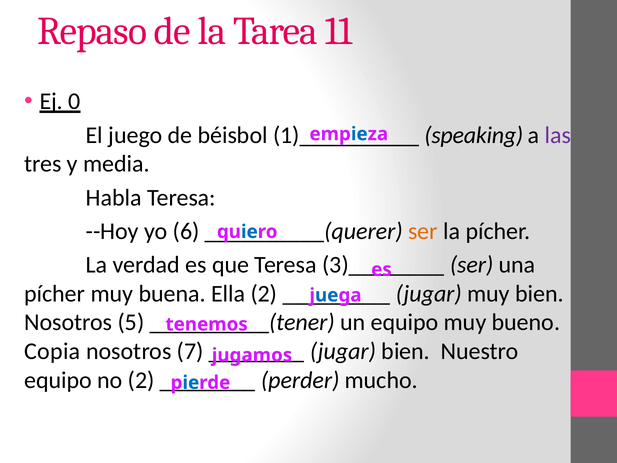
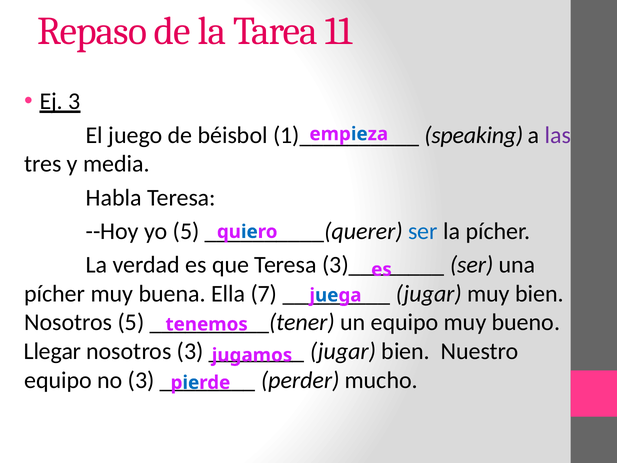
Ej 0: 0 -> 3 (75, 101)
yo 6: 6 -> 5 (186, 231)
ser colour: orange -> blue (423, 231)
Ella 2: 2 -> 7 (264, 294)
Copia: Copia -> Llegar (53, 351)
nosotros 7: 7 -> 3 (190, 351)
no 2: 2 -> 3 (141, 380)
